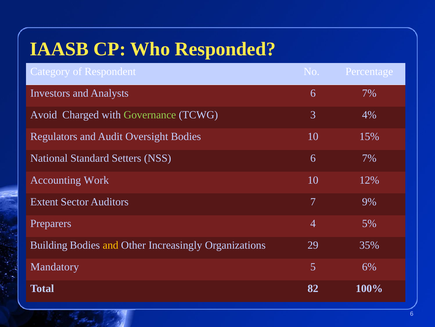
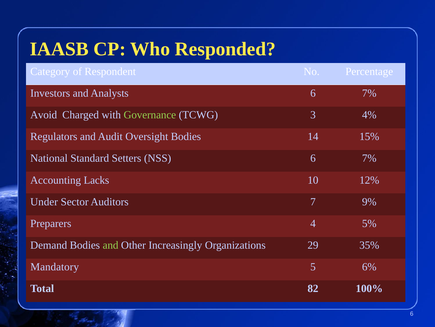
Bodies 10: 10 -> 14 (313, 136)
Work: Work -> Lacks (96, 180)
Extent: Extent -> Under (44, 201)
Building: Building -> Demand (49, 245)
and colour: yellow -> light green (111, 245)
